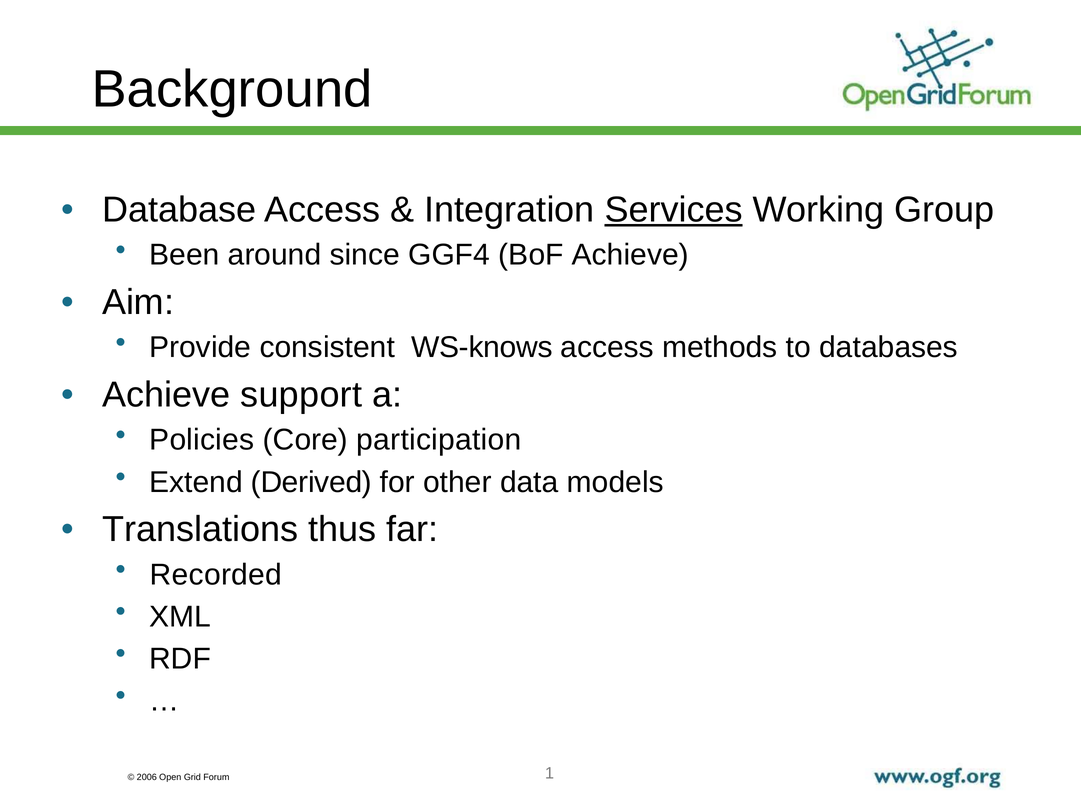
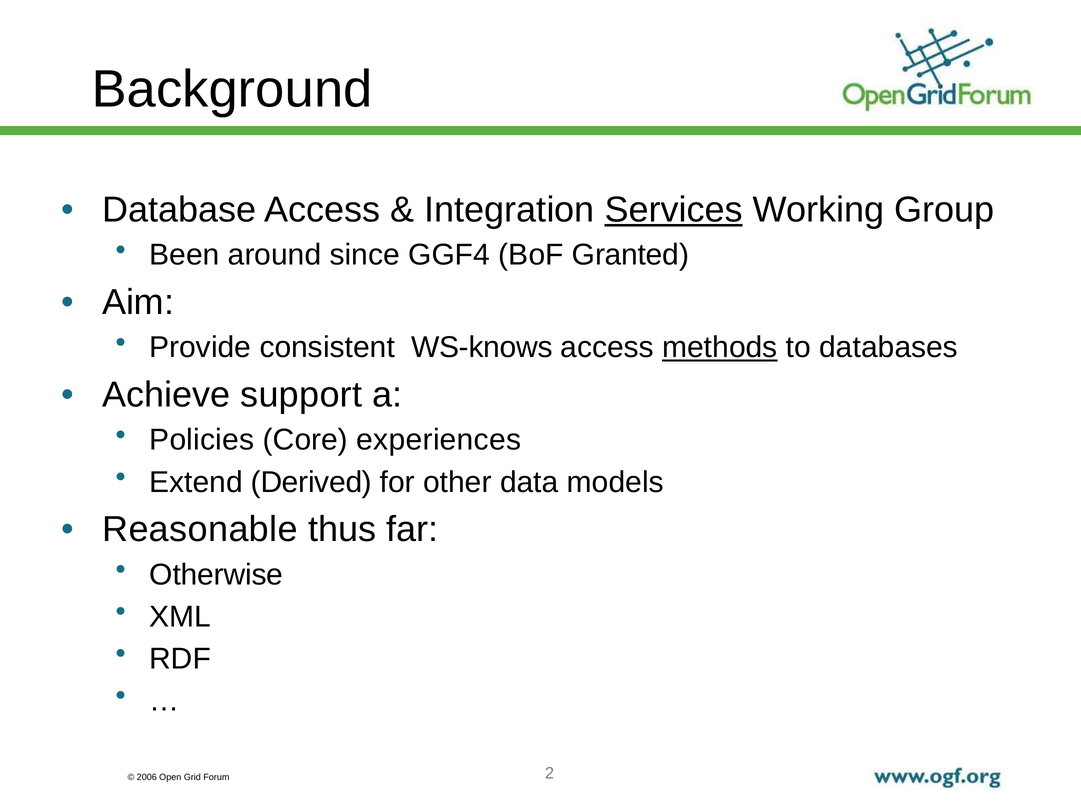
BoF Achieve: Achieve -> Granted (630, 255)
methods underline: none -> present (720, 347)
participation: participation -> experiences (439, 440)
Translations: Translations -> Reasonable (200, 529)
Recorded: Recorded -> Otherwise (216, 574)
1: 1 -> 2 (549, 773)
